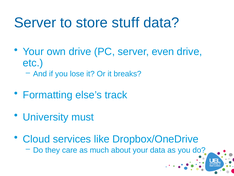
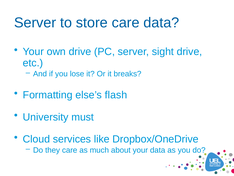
store stuff: stuff -> care (126, 23)
even: even -> sight (163, 52)
track: track -> flash (116, 95)
